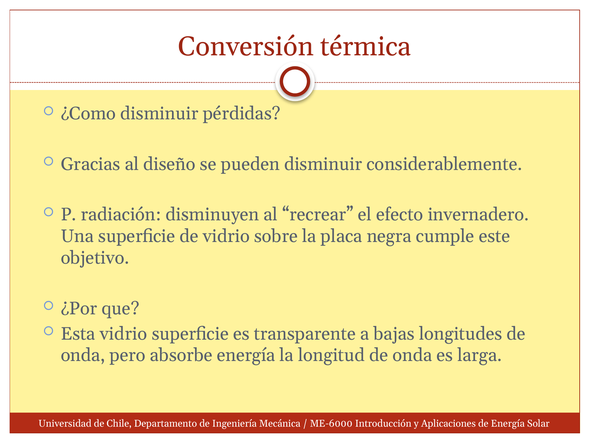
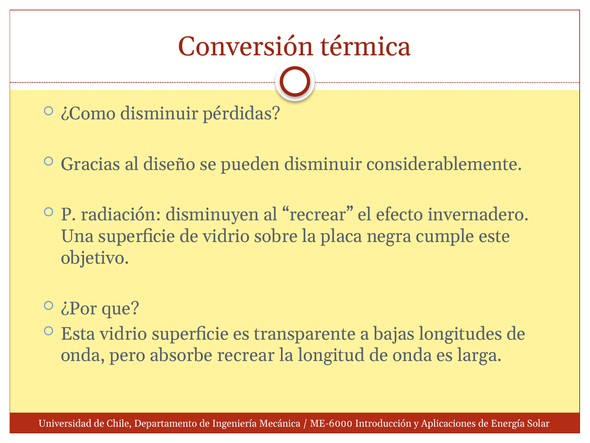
absorbe energía: energía -> recrear (246, 355)
